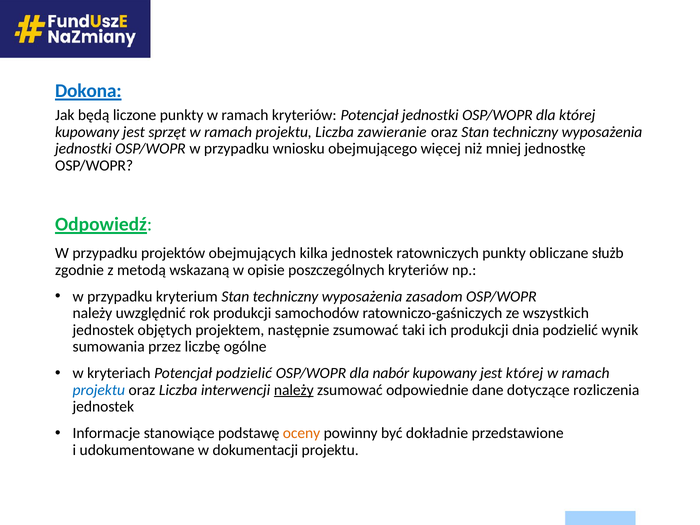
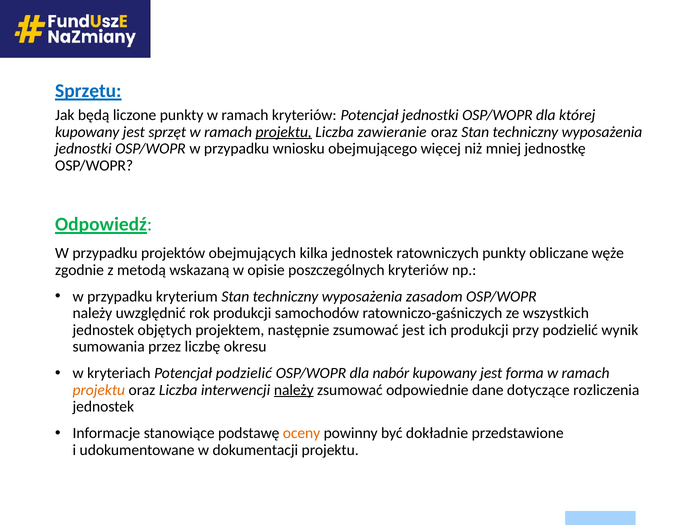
Dokona: Dokona -> Sprzętu (88, 91)
projektu underline: none -> present (284, 132)
służb: służb -> węże (608, 253)
zsumować taki: taki -> jest (414, 330)
dnia: dnia -> przy (526, 330)
ogólne: ogólne -> okresu (245, 347)
jest której: której -> forma (525, 373)
projektu colour: blue -> orange (99, 390)
